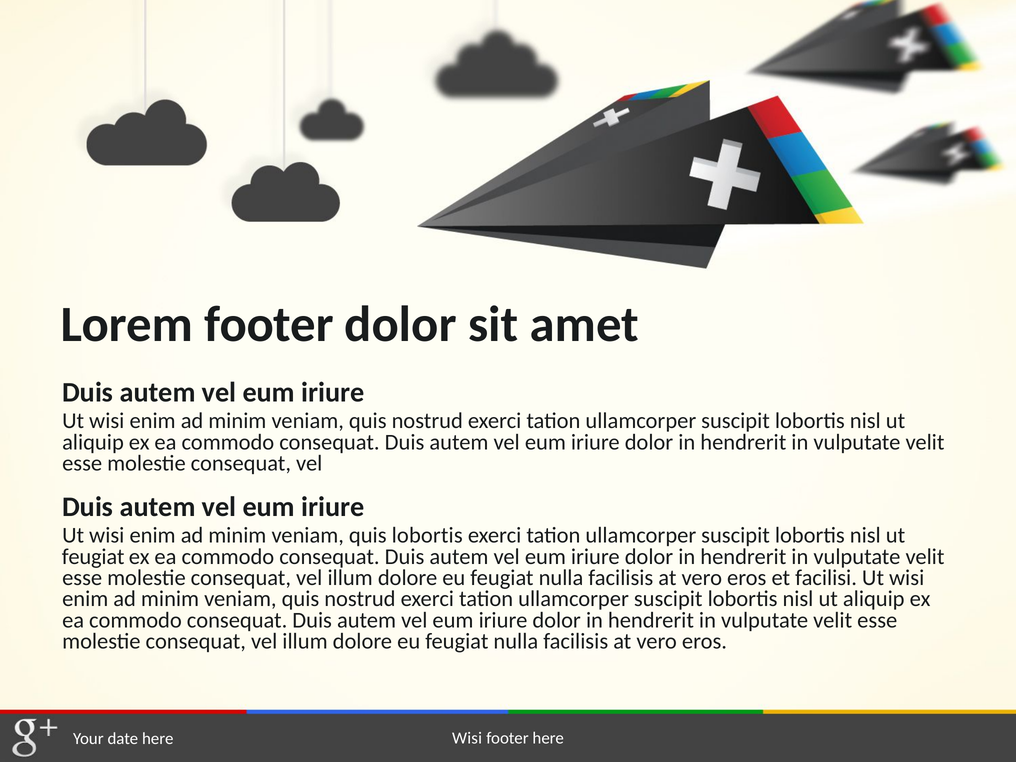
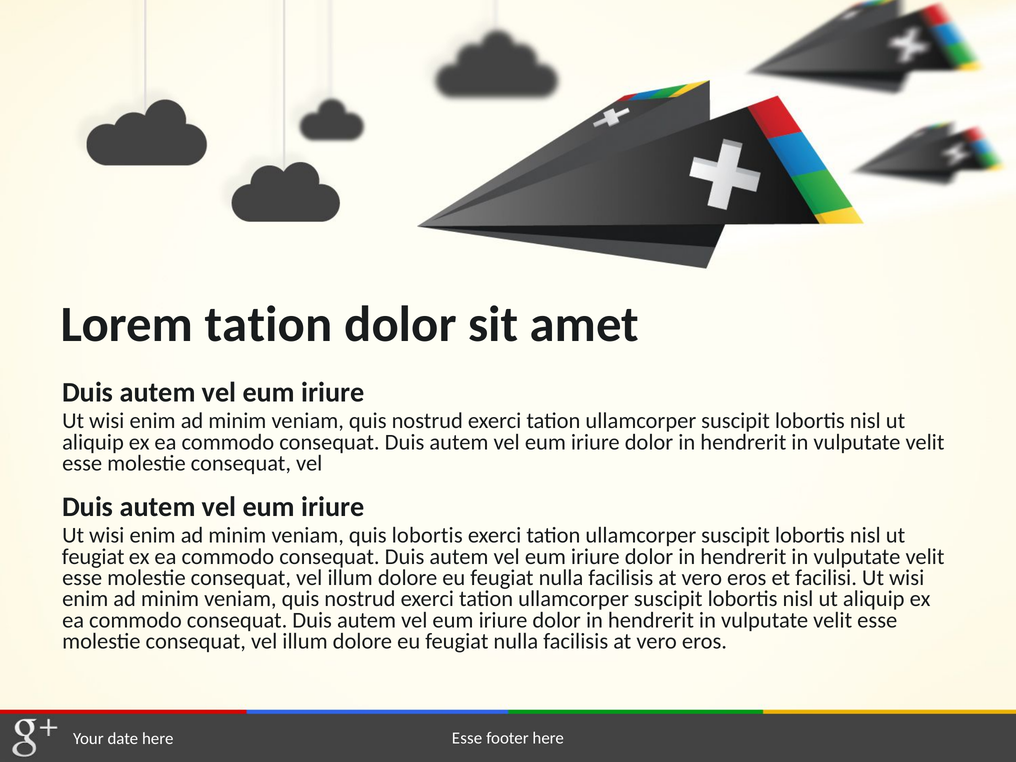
Lorem footer: footer -> tation (269, 325)
Wisi: Wisi -> Esse (467, 738)
